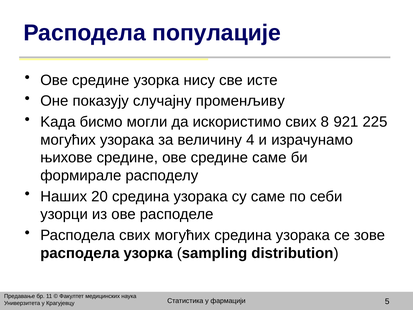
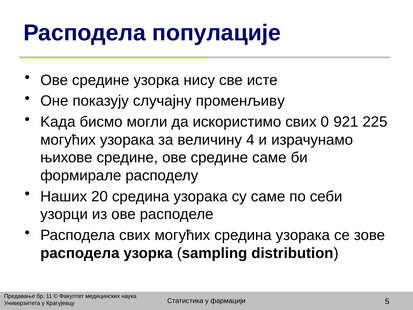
8: 8 -> 0 (325, 122)
